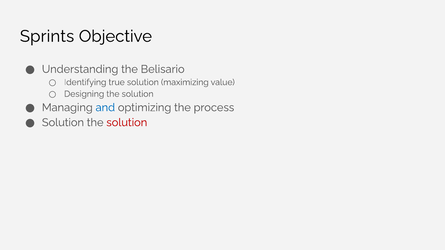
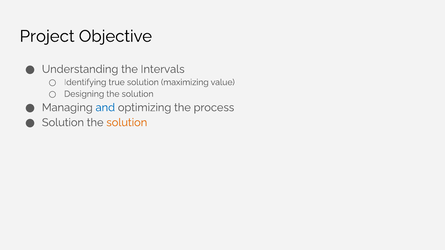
Sprints: Sprints -> Project (47, 36)
Belisario: Belisario -> Intervals (163, 69)
solution colour: red -> orange (127, 123)
